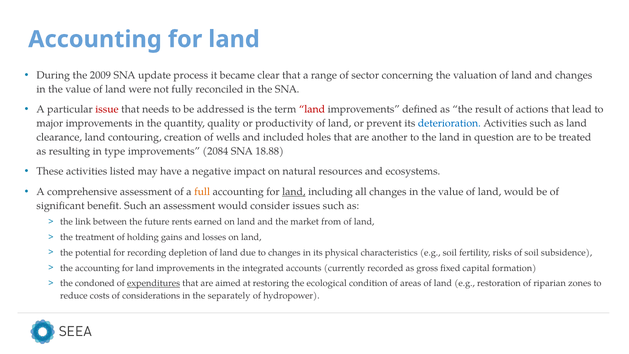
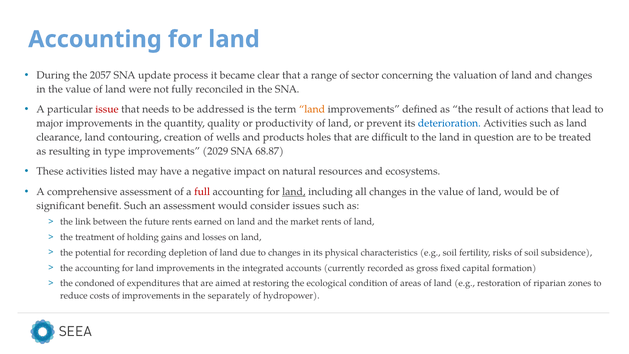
2009: 2009 -> 2057 (100, 75)
land colour: red -> orange (312, 109)
included: included -> products (284, 137)
another: another -> difficult (390, 137)
2084: 2084 -> 2029 (215, 151)
18.88: 18.88 -> 68.87 (270, 151)
full colour: orange -> red (202, 192)
market from: from -> rents (331, 222)
expenditures underline: present -> none (154, 283)
of considerations: considerations -> improvements (151, 295)
